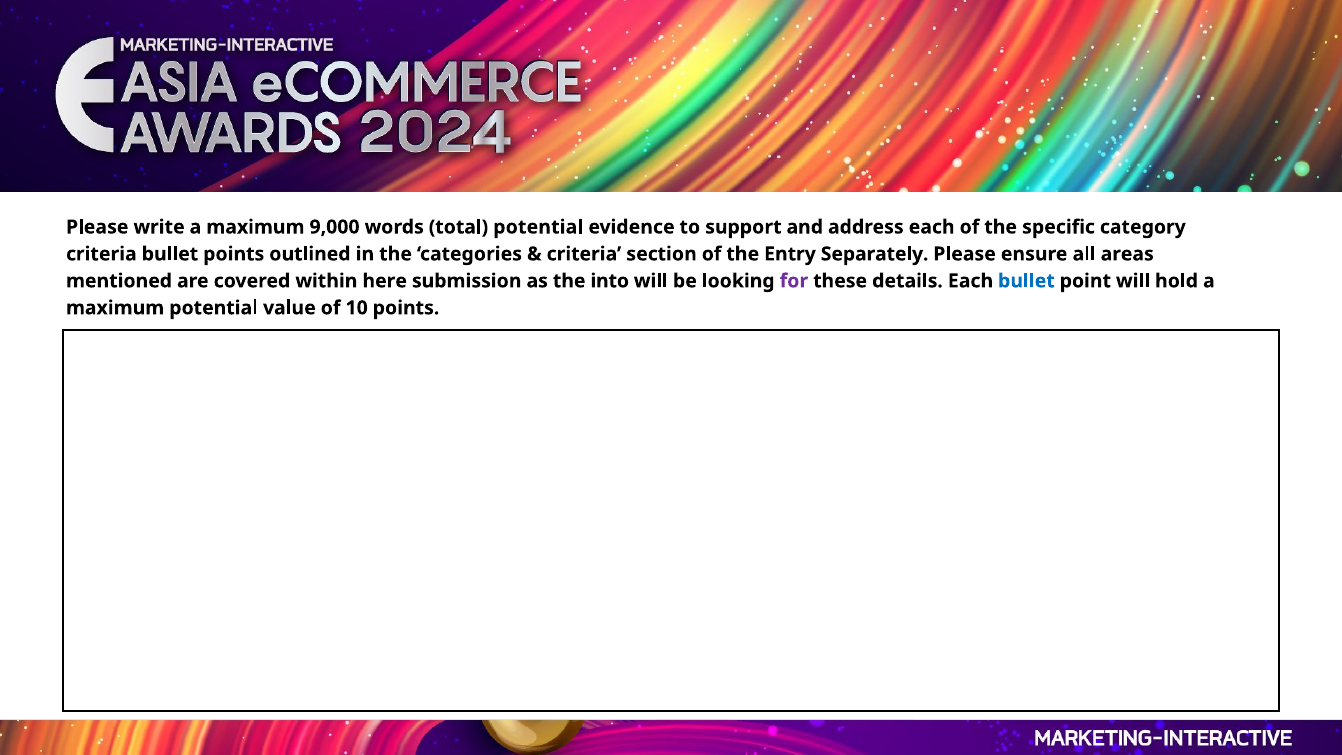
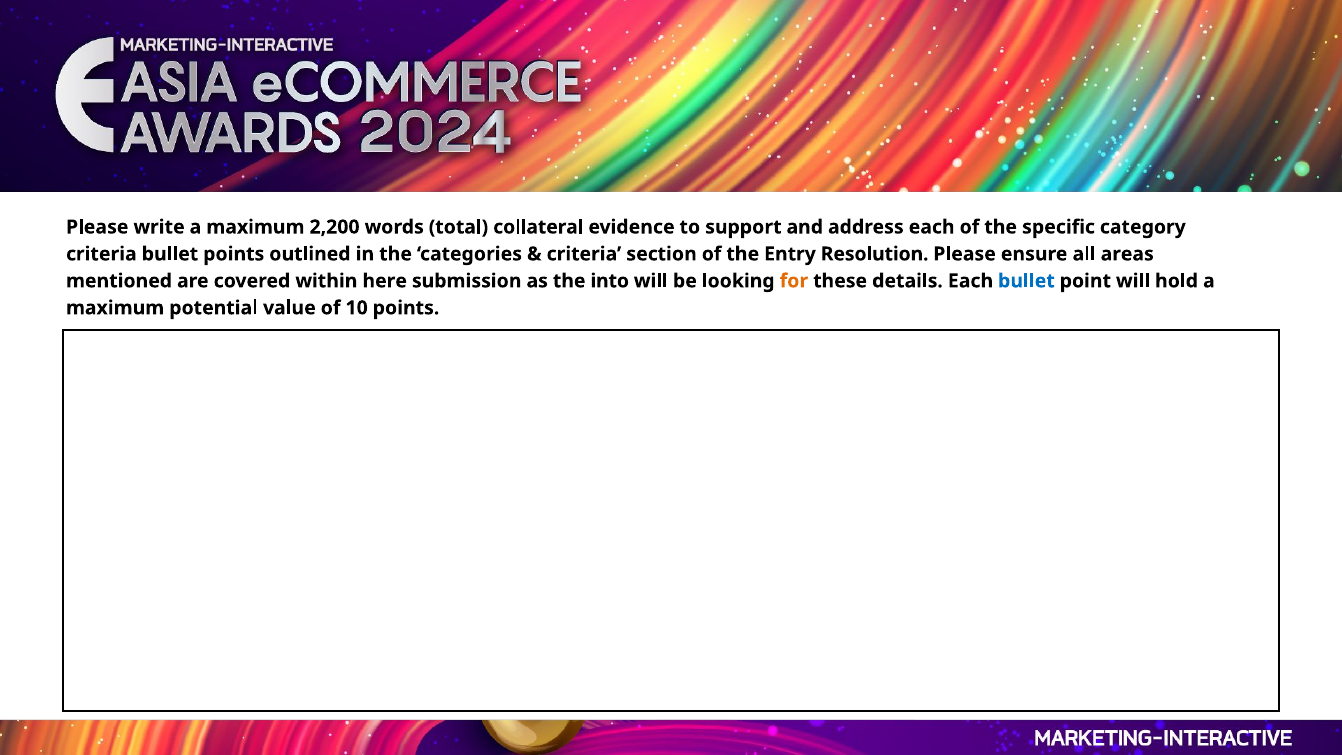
9,000: 9,000 -> 2,200 (335, 227)
total potential: potential -> collateral (538, 227)
Separately: Separately -> Resolution (875, 254)
for colour: purple -> orange (794, 281)
